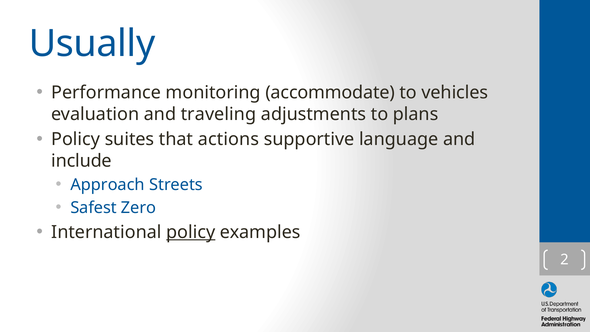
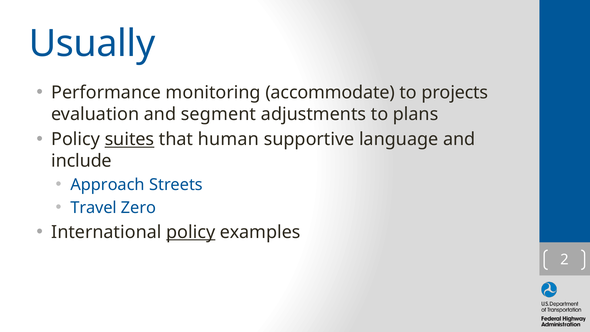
vehicles: vehicles -> projects (455, 92)
traveling: traveling -> segment (218, 114)
suites underline: none -> present (129, 139)
actions: actions -> human (228, 139)
Safest: Safest -> Travel (94, 208)
